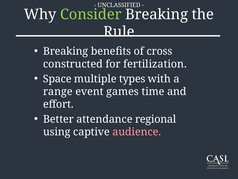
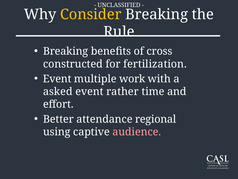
Consider colour: light green -> yellow (91, 14)
Space: Space -> Event (57, 79)
types: types -> work (132, 79)
range: range -> asked (58, 91)
games: games -> rather (122, 91)
